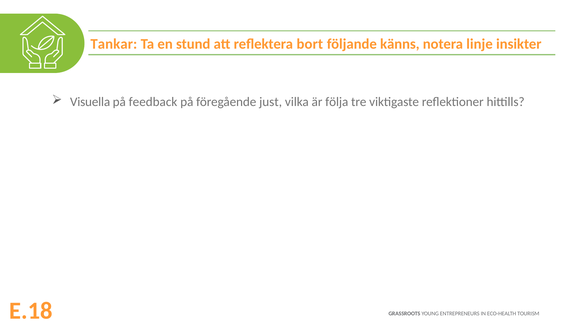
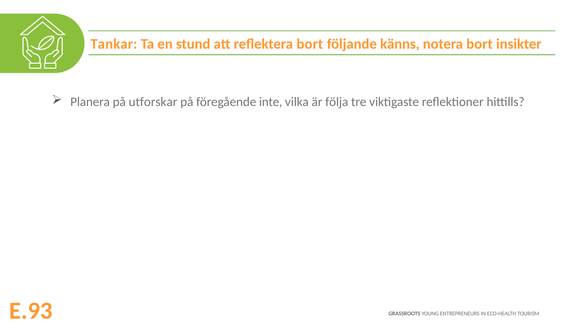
notera linje: linje -> bort (479, 44)
Visuella: Visuella -> Planera (90, 102)
feedback: feedback -> utforskar (153, 102)
just: just -> inte (271, 102)
E.18: E.18 -> E.93 (31, 311)
